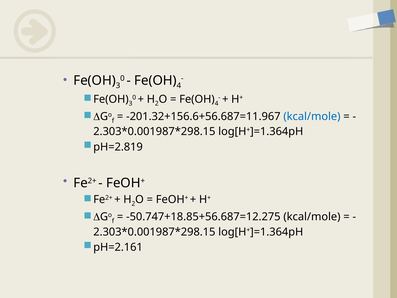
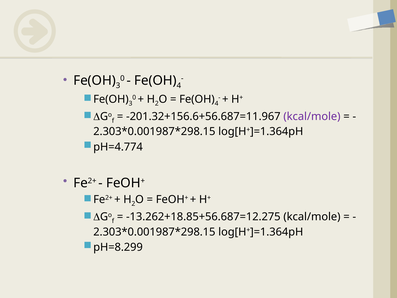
kcal/mole colour: blue -> purple (312, 116)
pH=2.819: pH=2.819 -> pH=4.774 (118, 147)
-50.747+18.85+56.687=12.275: -50.747+18.85+56.687=12.275 -> -13.262+18.85+56.687=12.275 (203, 217)
pH=2.161: pH=2.161 -> pH=8.299 (118, 247)
